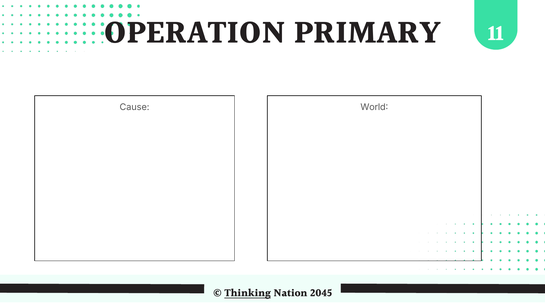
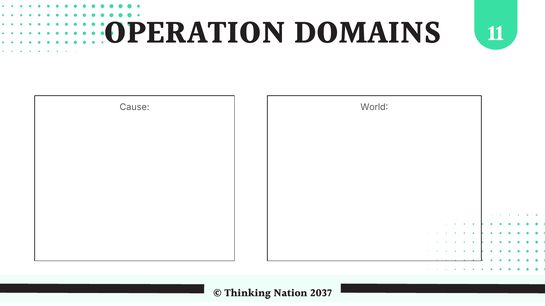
PRIMARY: PRIMARY -> DOMAINS (368, 34)
Thinking underline: present -> none (248, 294)
2045: 2045 -> 2037 (321, 294)
